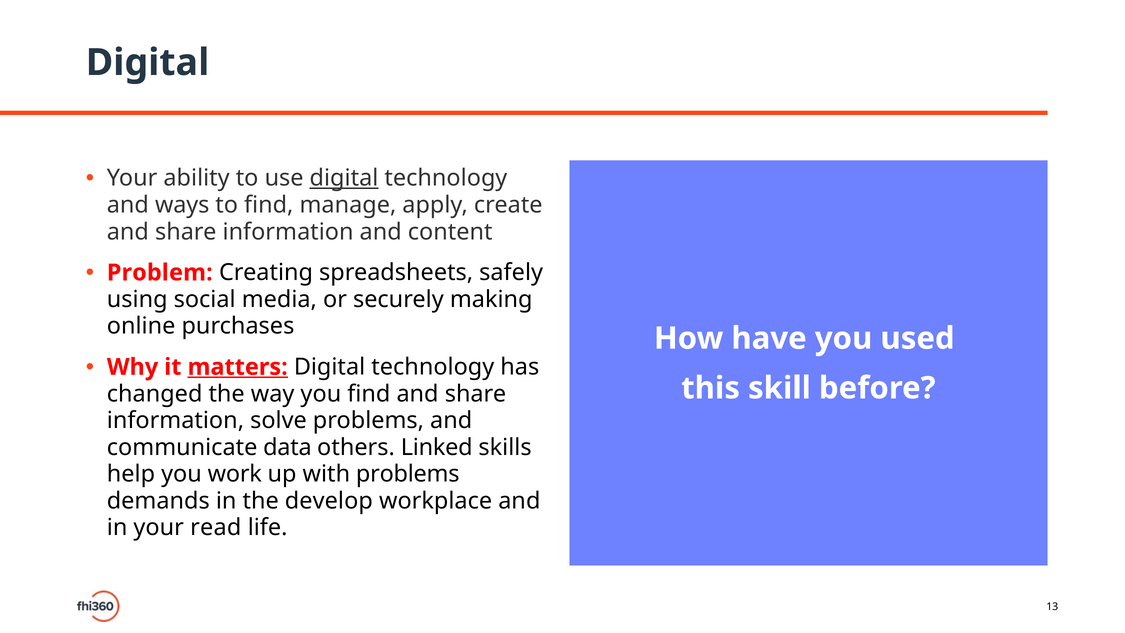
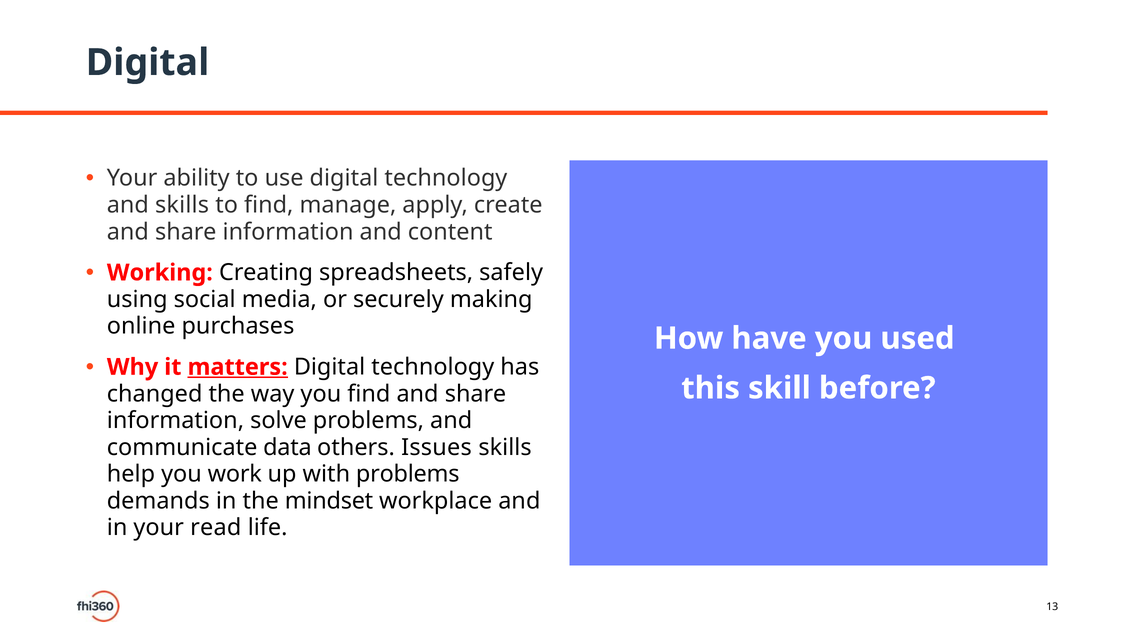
digital underline: present -> none (344, 178)
and ways: ways -> skills (182, 205)
Problem: Problem -> Working (160, 273)
Linked: Linked -> Issues (436, 447)
develop: develop -> mindset (329, 501)
